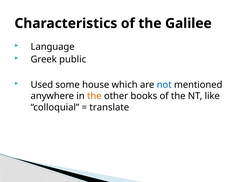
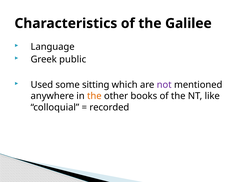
house: house -> sitting (96, 85)
not colour: blue -> purple (164, 85)
translate: translate -> recorded (109, 107)
